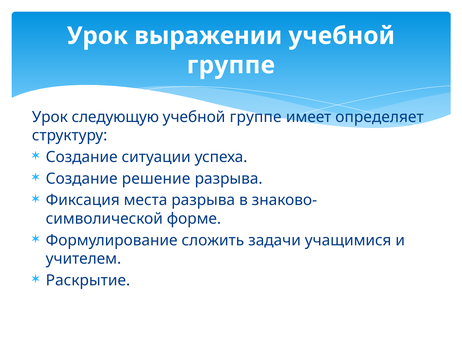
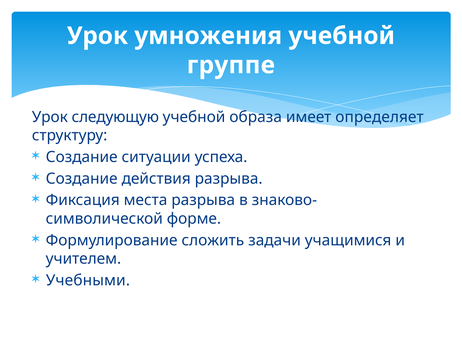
выражении: выражении -> умножения (208, 36)
группе: группе -> образа (256, 117)
решение: решение -> действия (156, 178)
Раскрытие: Раскрытие -> Учебными (88, 280)
